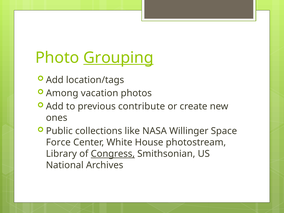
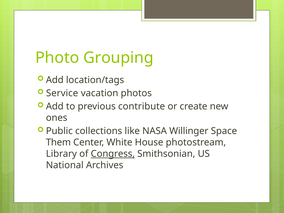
Grouping underline: present -> none (118, 58)
Among: Among -> Service (62, 93)
Force: Force -> Them (58, 142)
